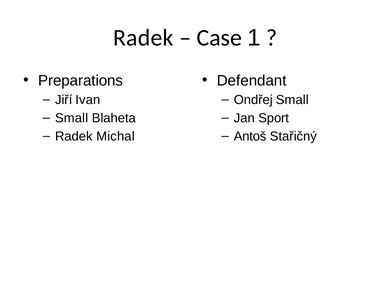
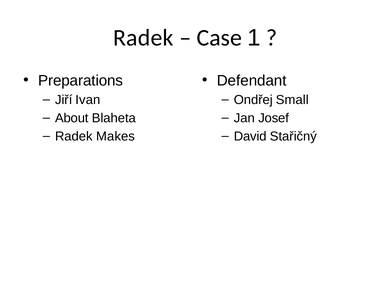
Small: Small -> About (72, 118)
Sport: Sport -> Josef (274, 118)
Michal: Michal -> Makes (116, 136)
Antoš: Antoš -> David (250, 136)
